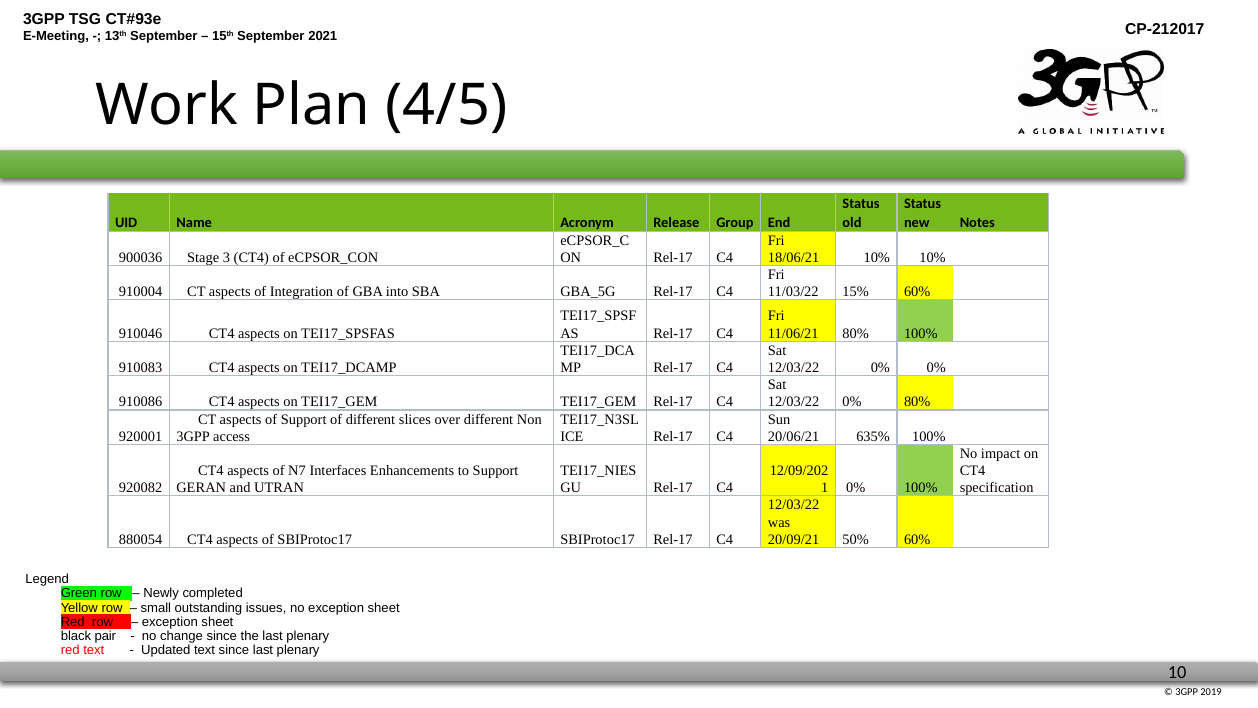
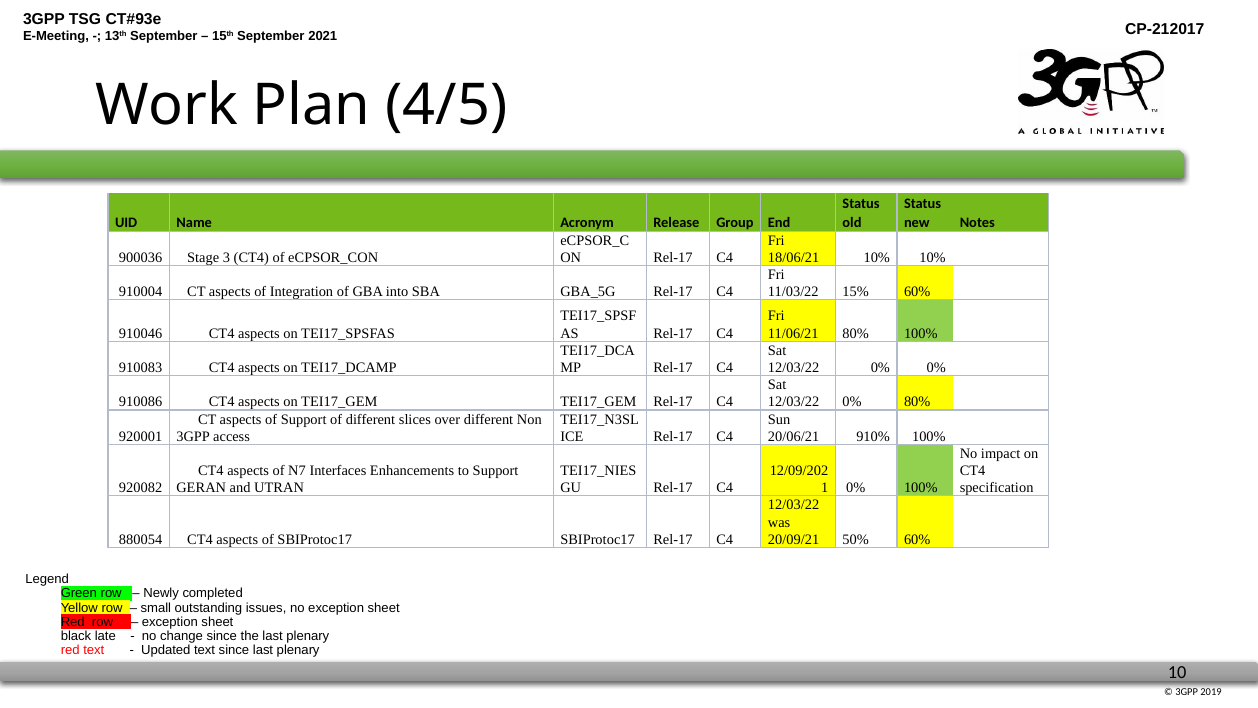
635%: 635% -> 910% (873, 436)
pair: pair -> late (105, 636)
